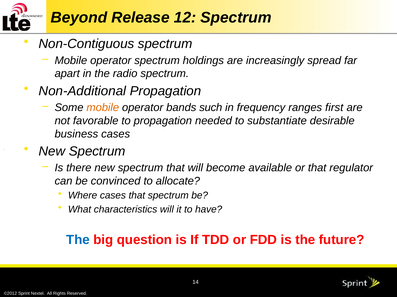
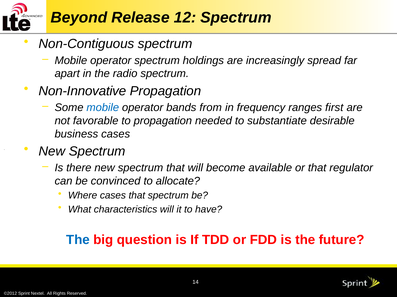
Non-Additional: Non-Additional -> Non-Innovative (83, 91)
mobile colour: orange -> blue (103, 108)
such: such -> from (211, 108)
